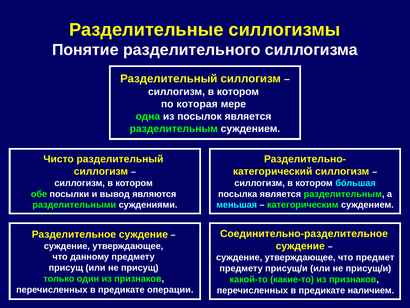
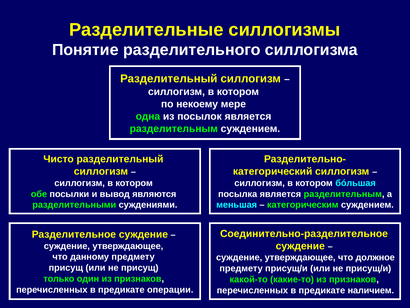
которая: которая -> некоему (197, 104)
предмет: предмет -> должное (375, 257)
